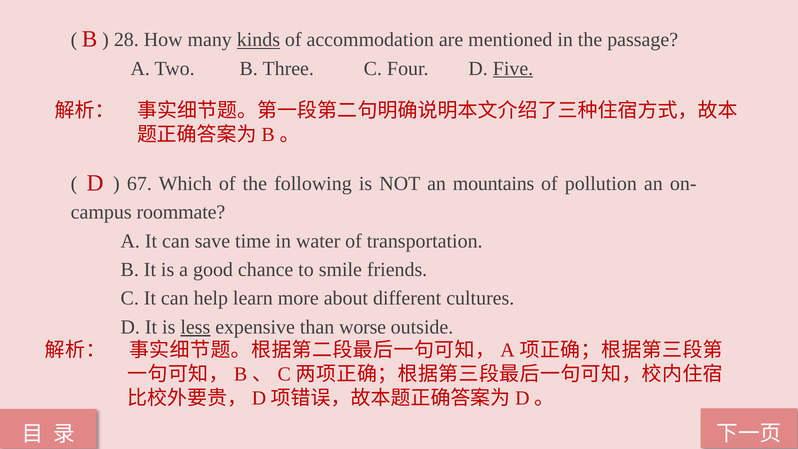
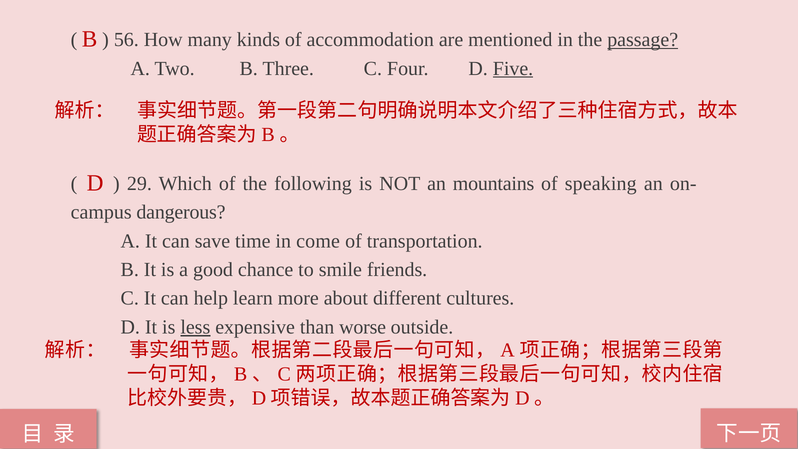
28: 28 -> 56 (126, 40)
kinds underline: present -> none (258, 40)
passage underline: none -> present (643, 40)
67: 67 -> 29 (139, 183)
pollution: pollution -> speaking (601, 183)
roommate: roommate -> dangerous (181, 212)
water: water -> come (318, 241)
